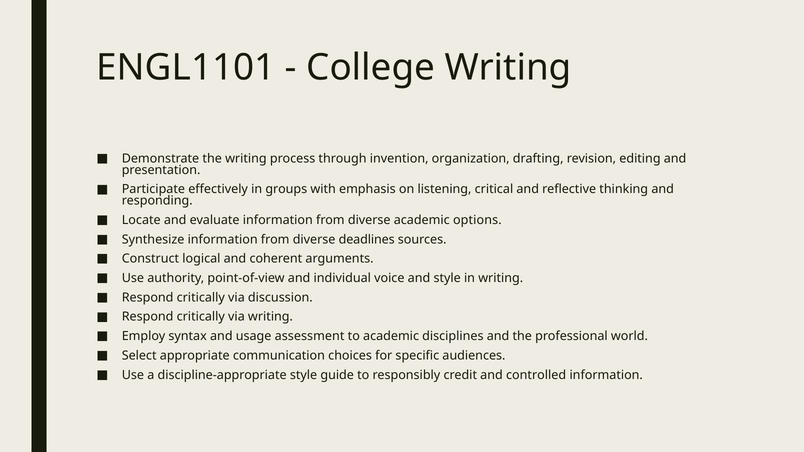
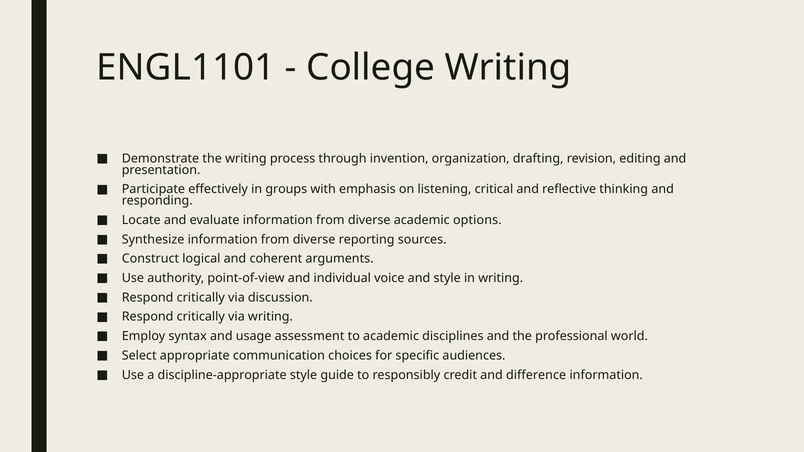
deadlines: deadlines -> reporting (367, 239)
controlled: controlled -> difference (536, 375)
